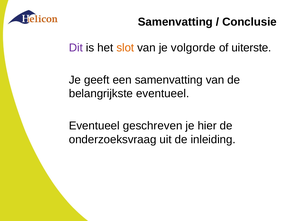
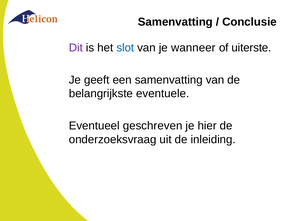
slot colour: orange -> blue (125, 48)
volgorde: volgorde -> wanneer (193, 48)
belangrijkste eventueel: eventueel -> eventuele (163, 93)
